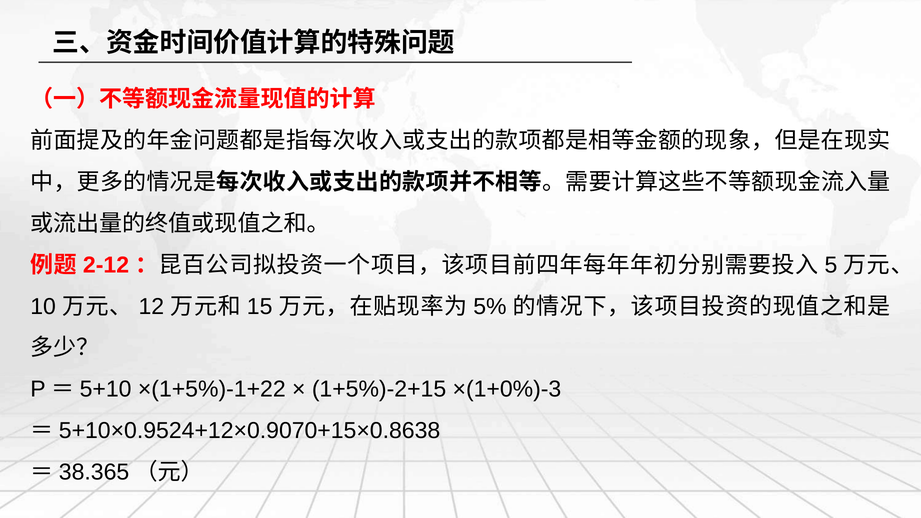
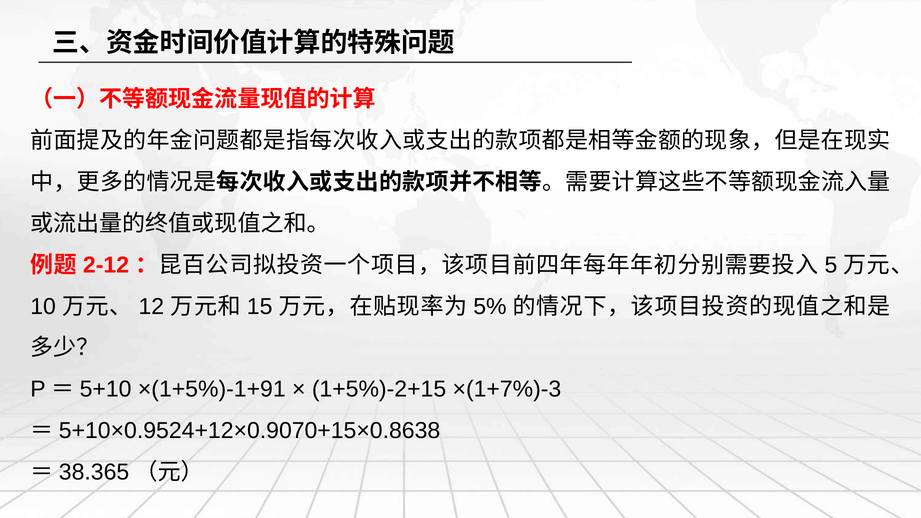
×(1+5%)-1+22: ×(1+5%)-1+22 -> ×(1+5%)-1+91 (212, 389)
×(1+0%)-3: ×(1+0%)-3 -> ×(1+7%)-3 (507, 389)
